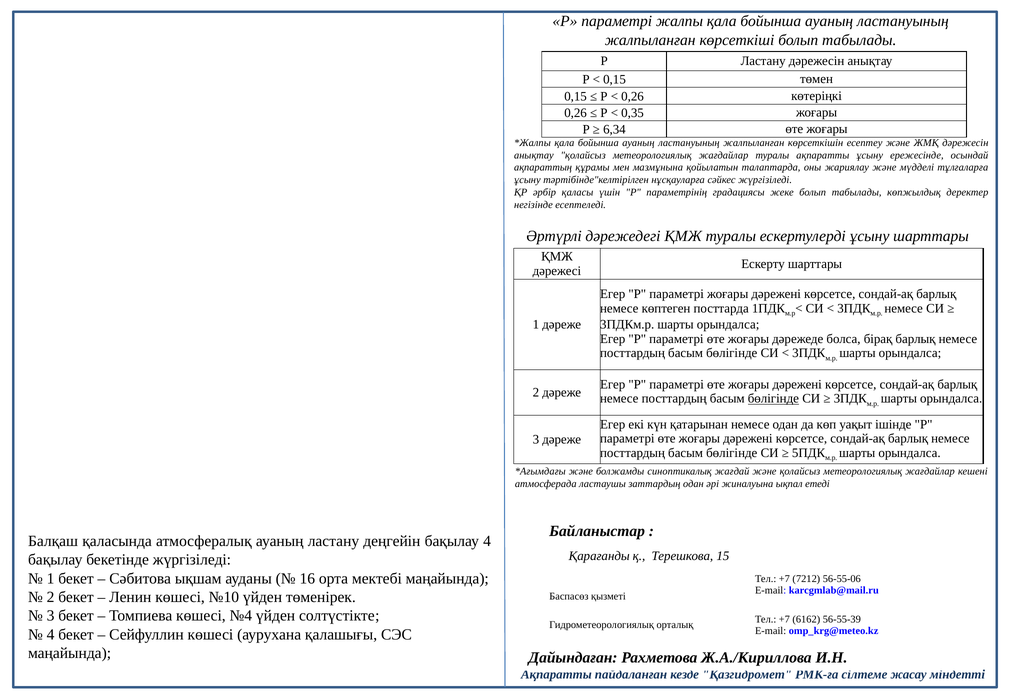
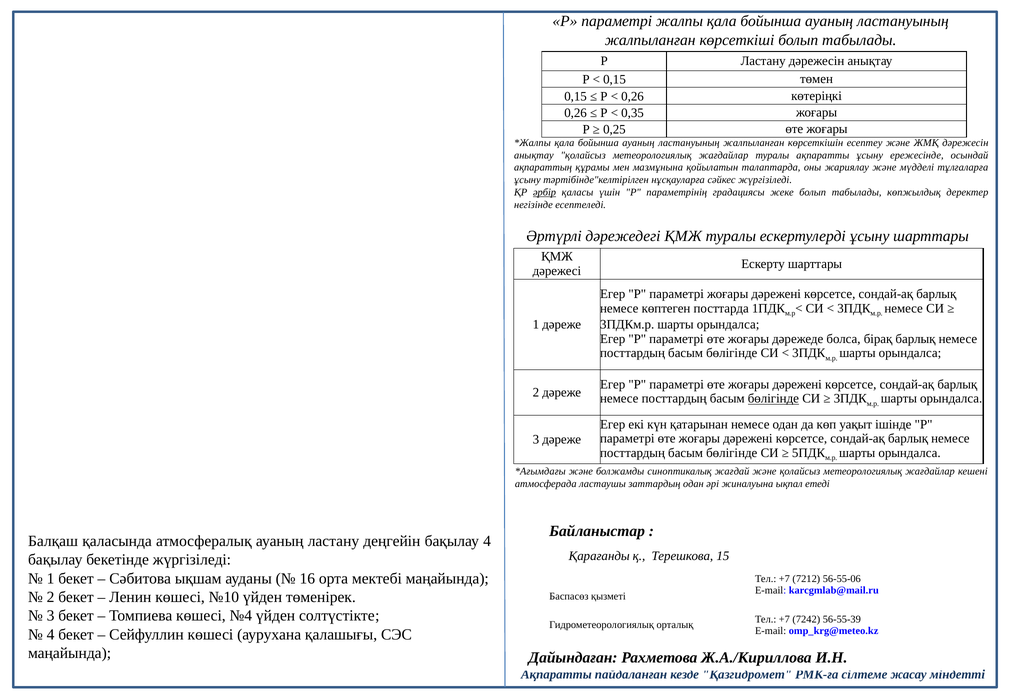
6,34: 6,34 -> 0,25 (614, 130)
әрбір underline: none -> present (545, 192)
6162: 6162 -> 7242 (806, 619)
